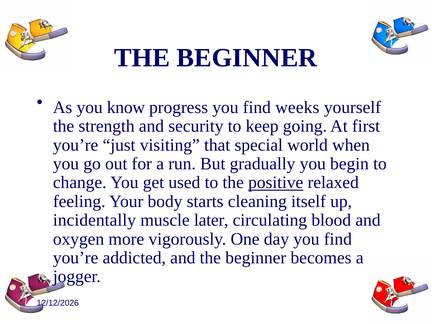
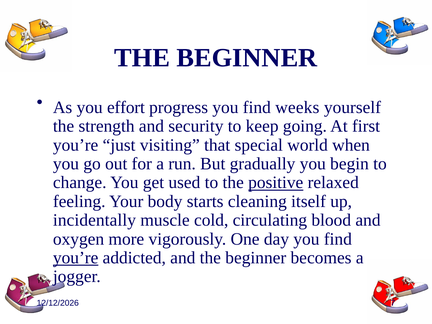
know: know -> effort (126, 107)
later: later -> cold (211, 220)
you’re underline: none -> present (76, 258)
